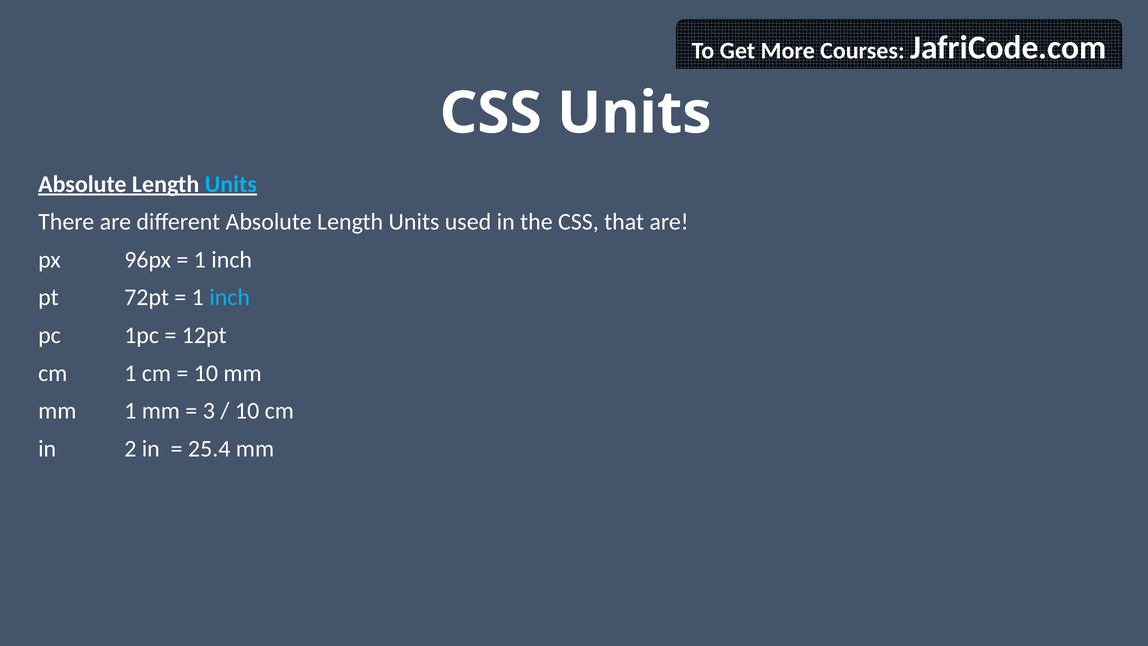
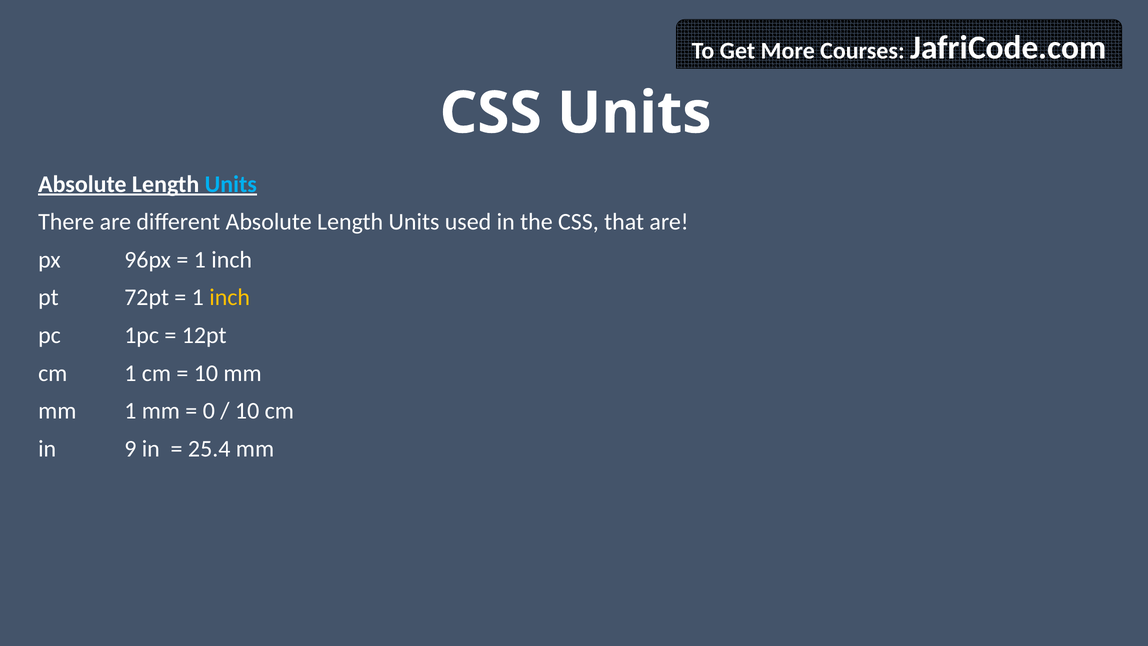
inch colour: light blue -> yellow (230, 297)
3: 3 -> 0 (209, 411)
2: 2 -> 9 (130, 449)
